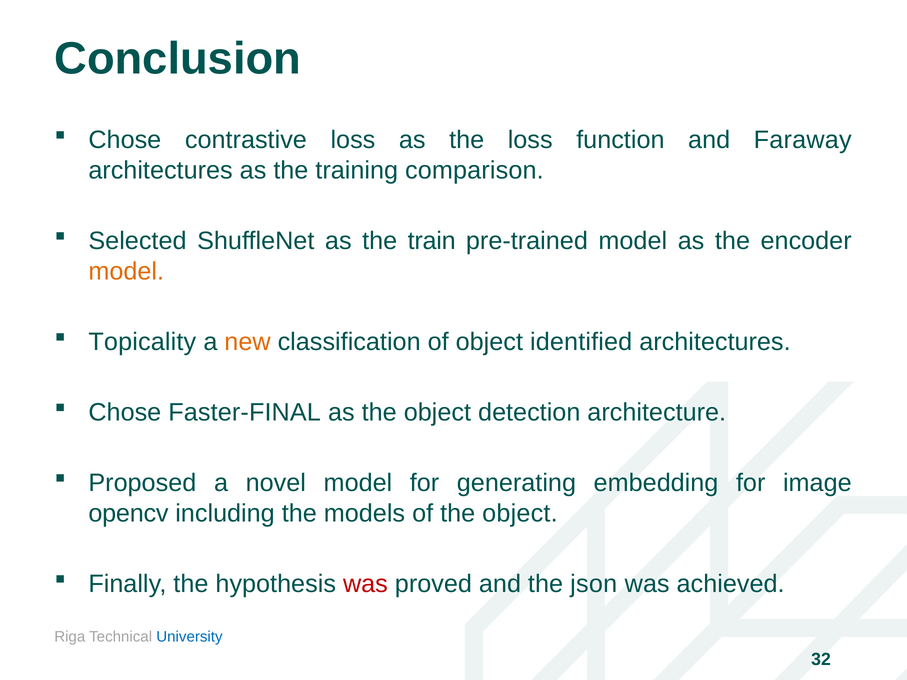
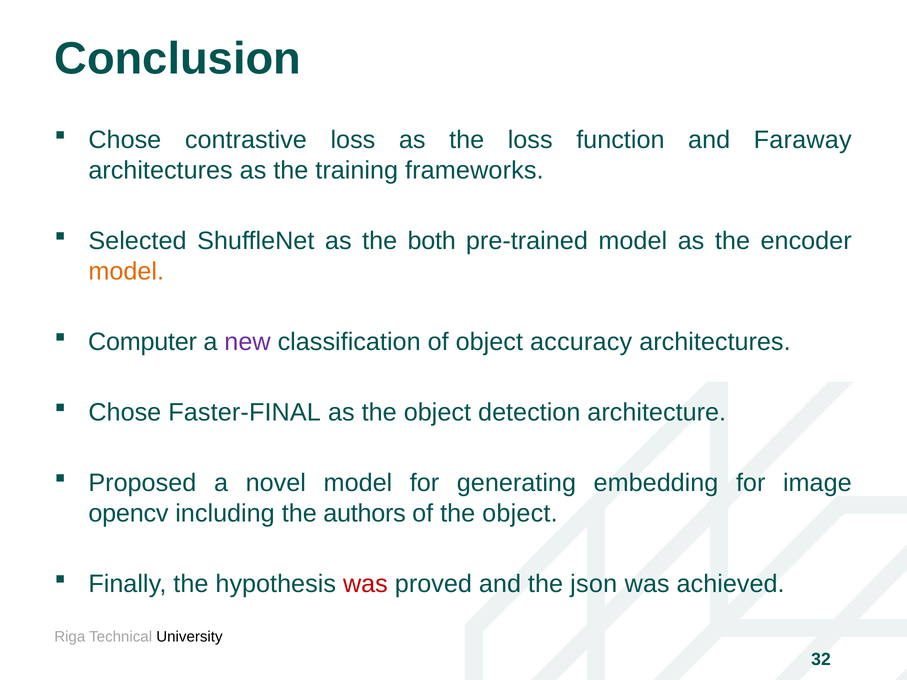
comparison: comparison -> frameworks (474, 171)
train: train -> both (432, 241)
Topicality: Topicality -> Computer (143, 342)
new colour: orange -> purple (247, 342)
identified: identified -> accuracy (581, 342)
models: models -> authors (365, 514)
University colour: blue -> black (189, 637)
